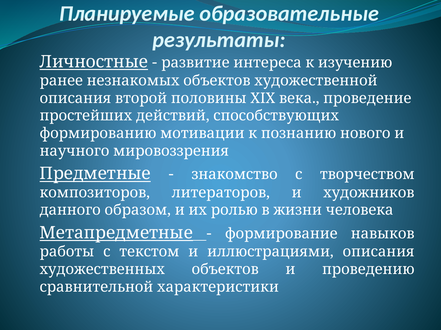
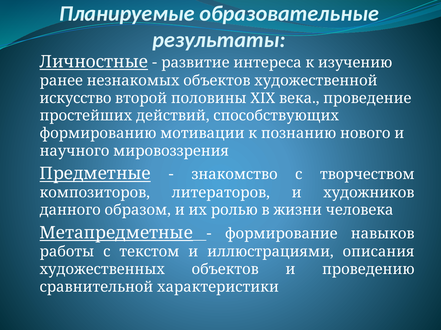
описания: описания -> искусство (75, 98)
